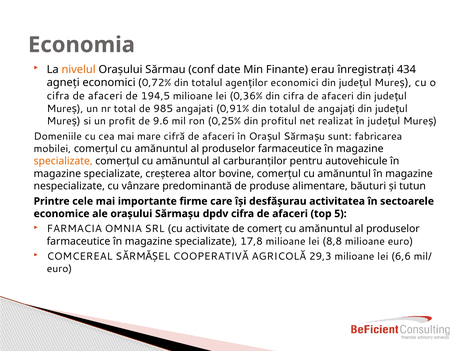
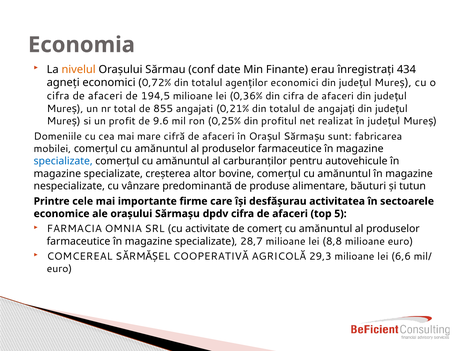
985: 985 -> 855 (163, 109)
0,91%: 0,91% -> 0,21% (233, 109)
specializate colour: orange -> blue (63, 161)
17,8: 17,8 -> 28,7 (251, 241)
